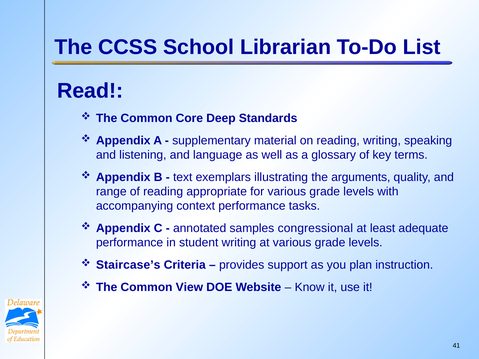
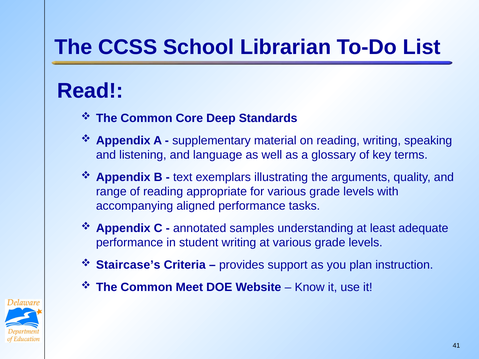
context: context -> aligned (196, 206)
congressional: congressional -> understanding (315, 228)
View: View -> Meet (189, 287)
